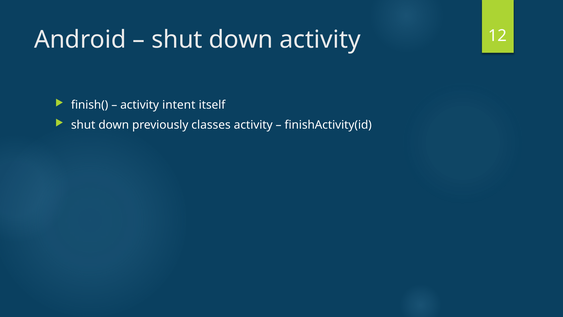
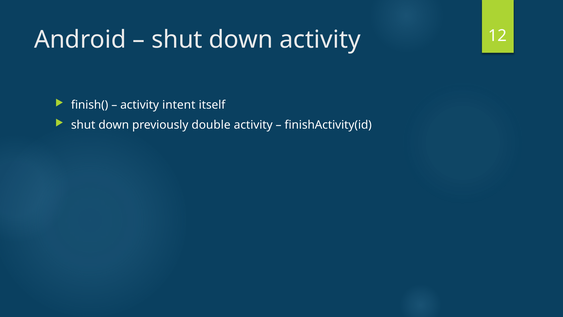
classes: classes -> double (211, 125)
